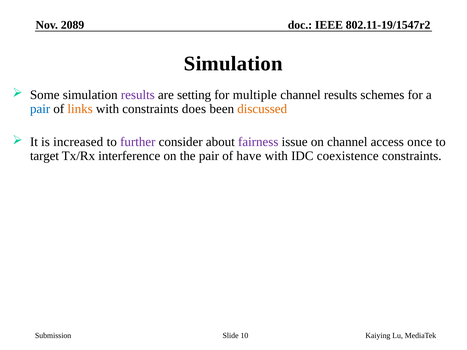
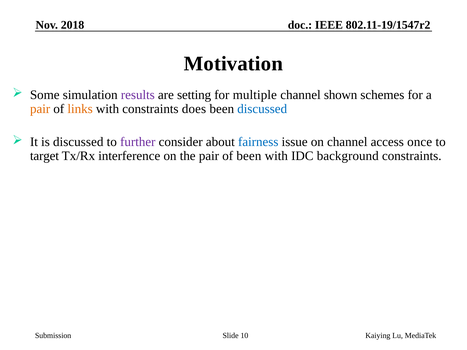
2089: 2089 -> 2018 (73, 25)
Simulation: Simulation -> Motivation (233, 64)
channel results: results -> shown (341, 95)
pair colour: blue -> orange (40, 109)
discussed colour: orange -> blue (262, 109)
is increased: increased -> discussed (78, 142)
fairness colour: purple -> blue (258, 142)
of have: have -> been (249, 156)
coexistence: coexistence -> background (348, 156)
